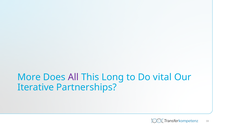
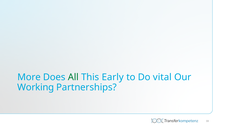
All colour: purple -> green (73, 77)
Long: Long -> Early (113, 77)
Iterative: Iterative -> Working (36, 87)
